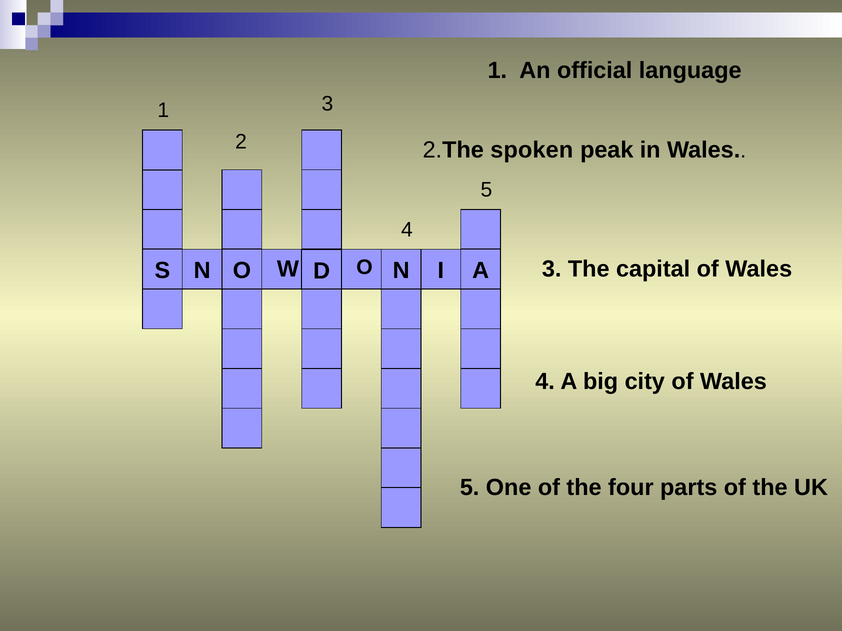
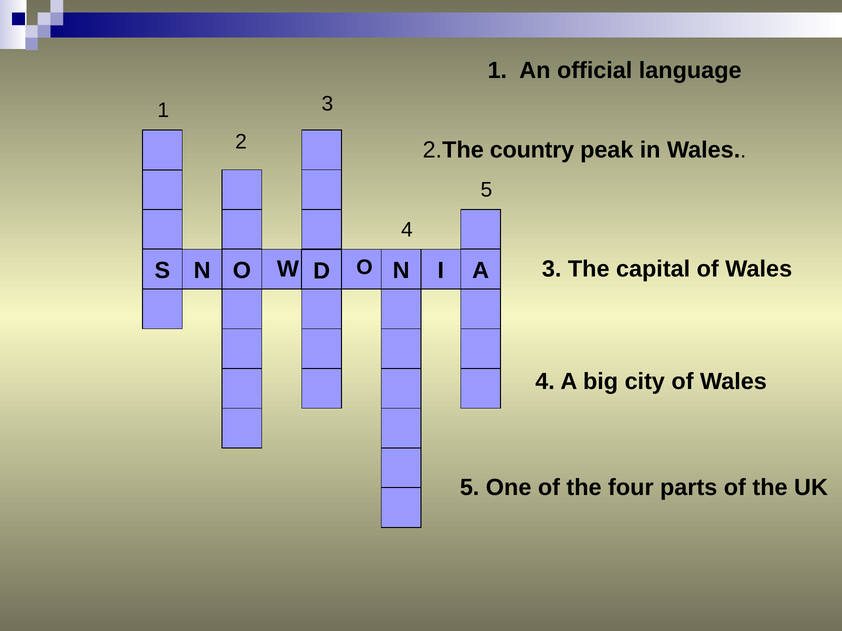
spoken: spoken -> country (532, 150)
